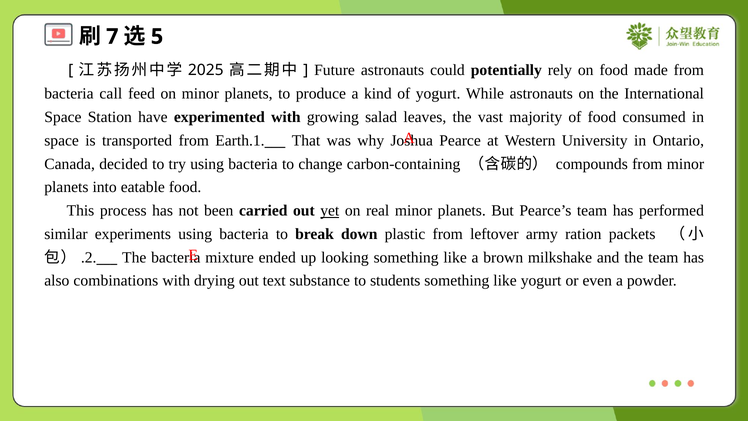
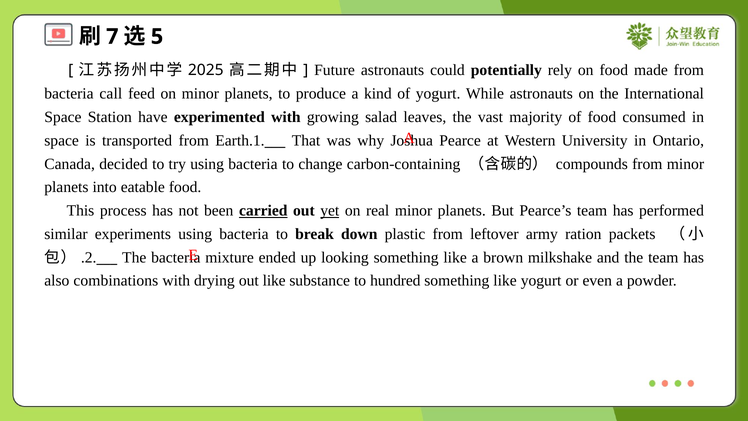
carried underline: none -> present (263, 211)
out text: text -> like (274, 281)
students: students -> hundred (395, 281)
